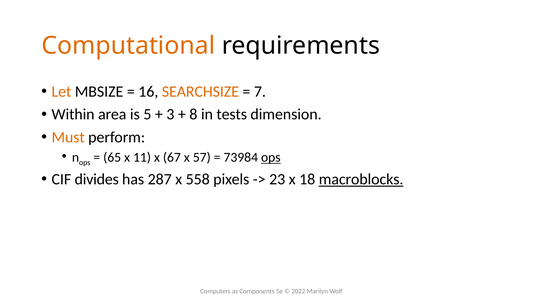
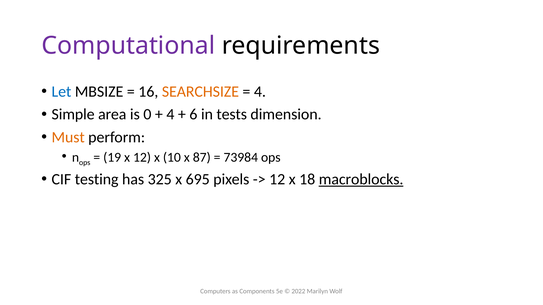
Computational colour: orange -> purple (128, 46)
Let colour: orange -> blue (61, 92)
7: 7 -> 4 (260, 92)
Within: Within -> Simple (73, 115)
5: 5 -> 0 (147, 115)
3: 3 -> 4 (170, 115)
8: 8 -> 6 (193, 115)
65: 65 -> 19 (112, 158)
x 11: 11 -> 12 (142, 158)
67: 67 -> 10 (172, 158)
57: 57 -> 87 (202, 158)
ops underline: present -> none (271, 158)
divides: divides -> testing (97, 180)
287: 287 -> 325 (160, 180)
558: 558 -> 695 (198, 180)
23: 23 -> 12 (277, 180)
